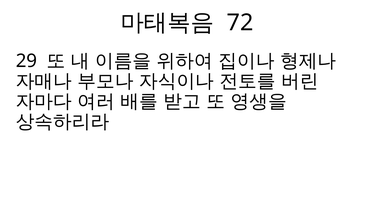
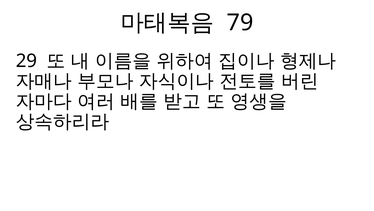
72: 72 -> 79 (240, 23)
